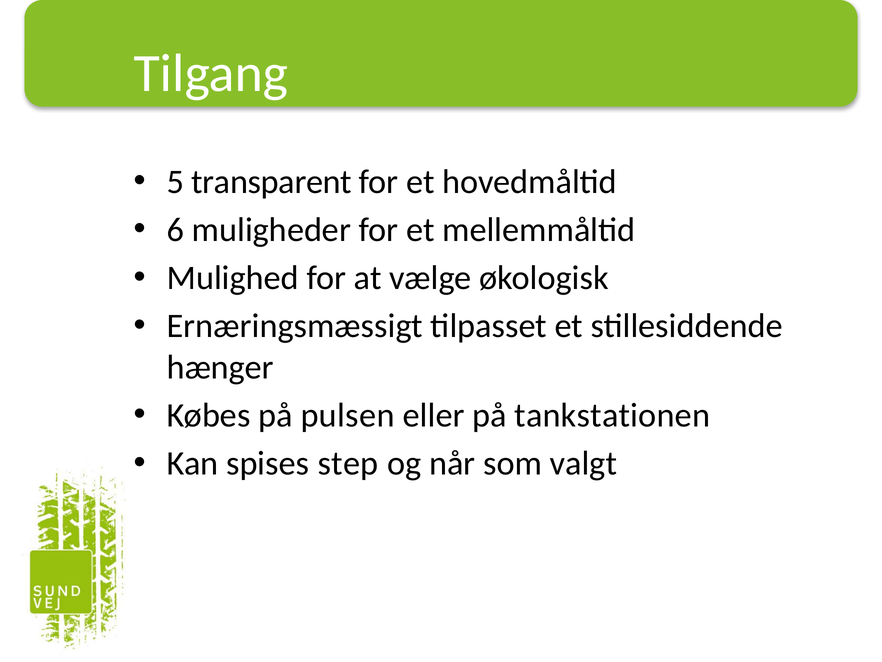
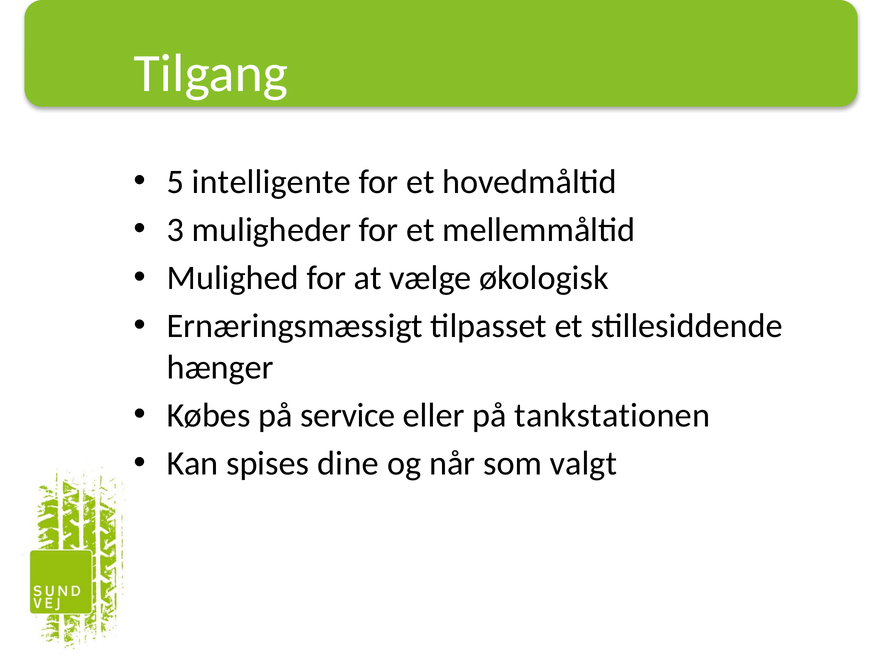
transparent: transparent -> intelligente (271, 182)
6: 6 -> 3 (176, 230)
pulsen: pulsen -> service (348, 415)
step: step -> dine (348, 463)
